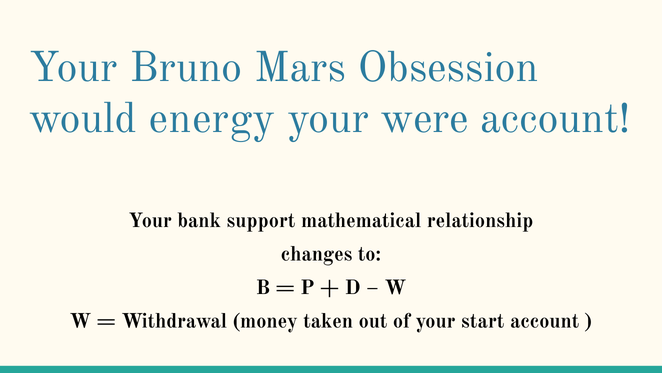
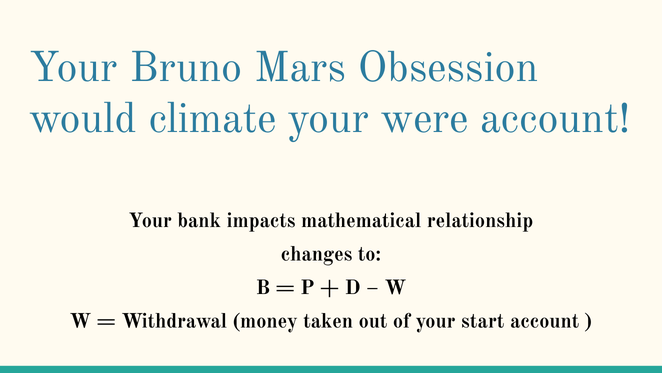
energy: energy -> climate (213, 118)
support: support -> impacts (261, 220)
